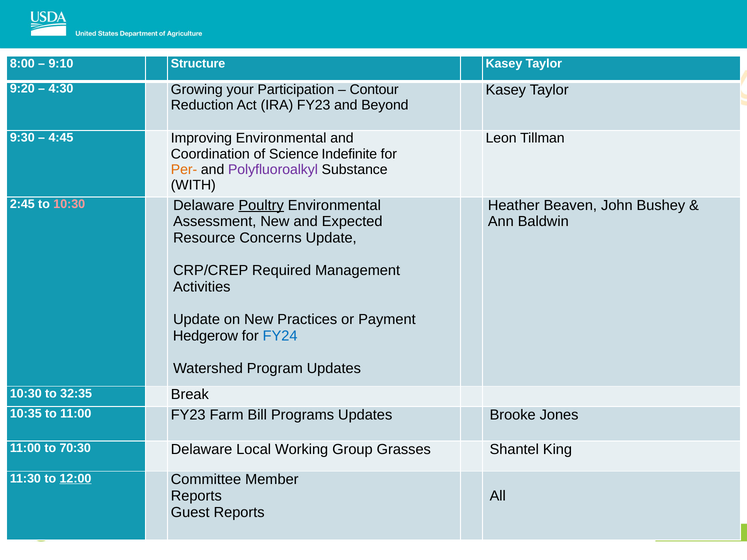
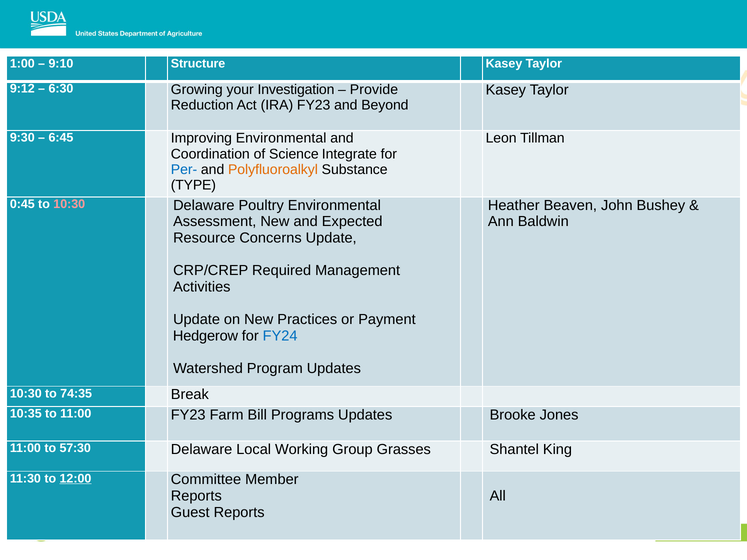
8:00: 8:00 -> 1:00 (22, 63)
9:20: 9:20 -> 9:12 (22, 89)
4:30: 4:30 -> 6:30 (61, 89)
Participation: Participation -> Investigation (296, 89)
Contour: Contour -> Provide (374, 89)
4:45: 4:45 -> 6:45 (61, 138)
Indefinite: Indefinite -> Integrate (349, 154)
Per- colour: orange -> blue (184, 170)
Polyfluoroalkyl colour: purple -> orange (273, 170)
WITH: WITH -> TYPE (193, 185)
2:45: 2:45 -> 0:45 (22, 204)
Poultry underline: present -> none (261, 205)
32:35: 32:35 -> 74:35 (76, 394)
70:30: 70:30 -> 57:30 (75, 448)
